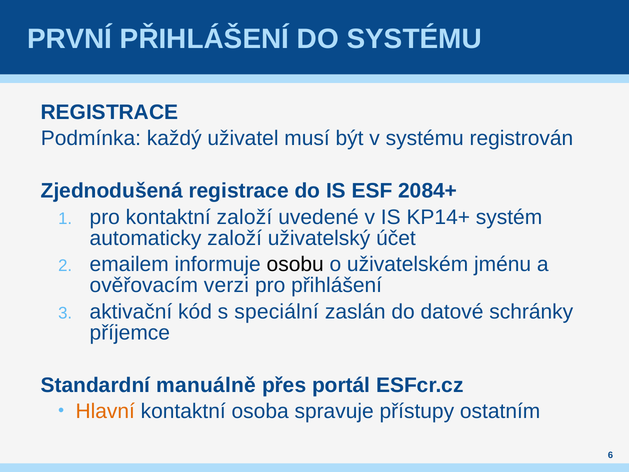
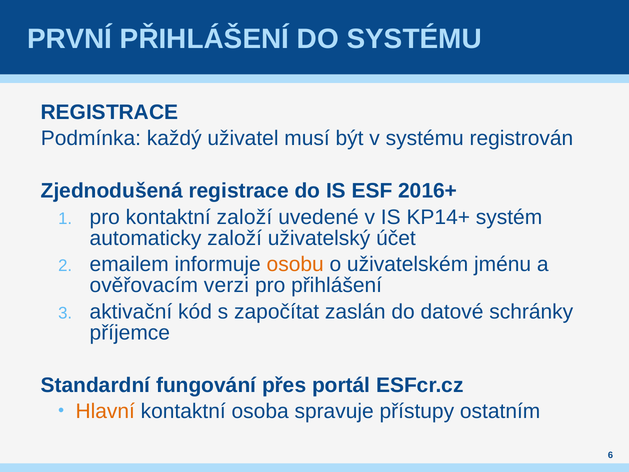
2084+: 2084+ -> 2016+ (428, 191)
osobu colour: black -> orange (295, 264)
speciální: speciální -> započítat (277, 312)
manuálně: manuálně -> fungování (206, 385)
